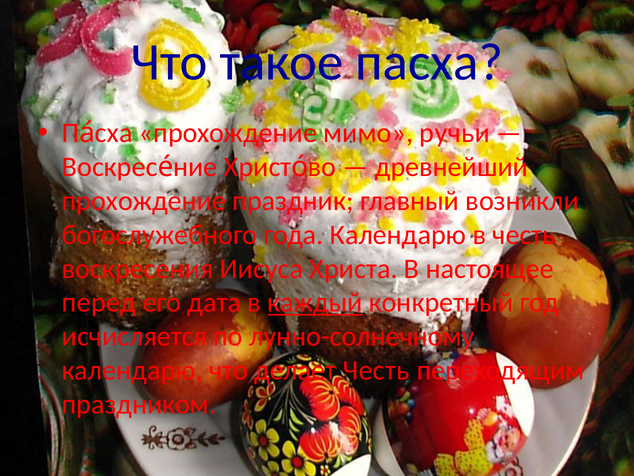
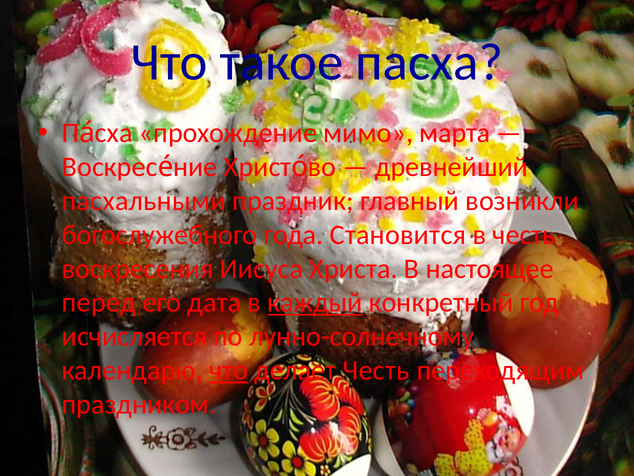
ручьи: ручьи -> марта (455, 133)
прохождение: прохождение -> пасхальными (144, 201)
года Календарю: Календарю -> Становится (398, 235)
что underline: none -> present (229, 370)
